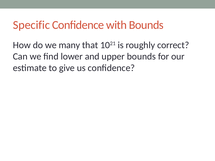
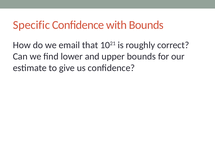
many: many -> email (69, 45)
